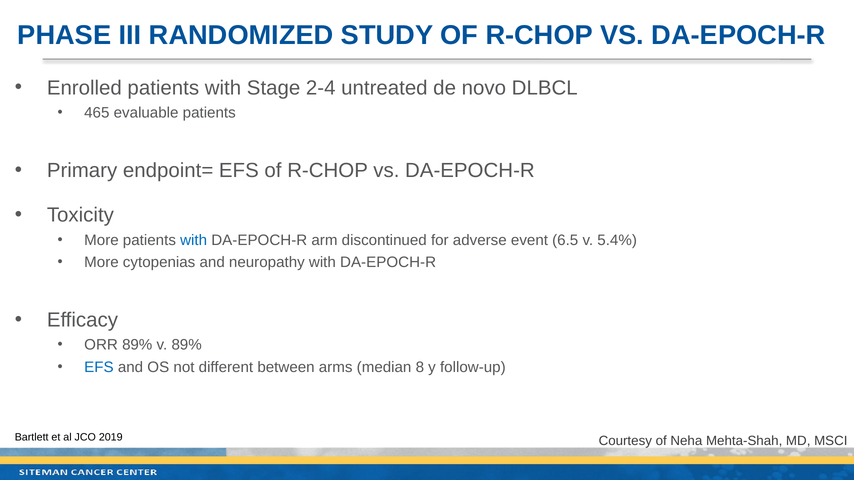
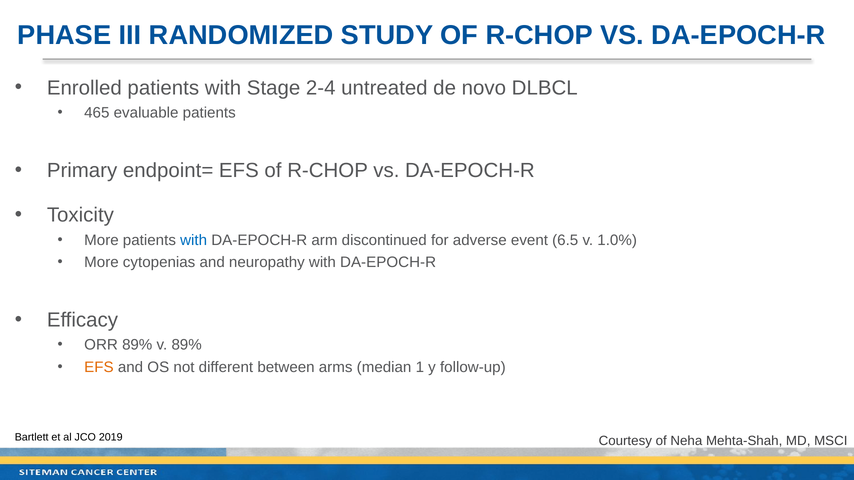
5.4%: 5.4% -> 1.0% (617, 240)
EFS colour: blue -> orange (99, 367)
8: 8 -> 1 (420, 367)
